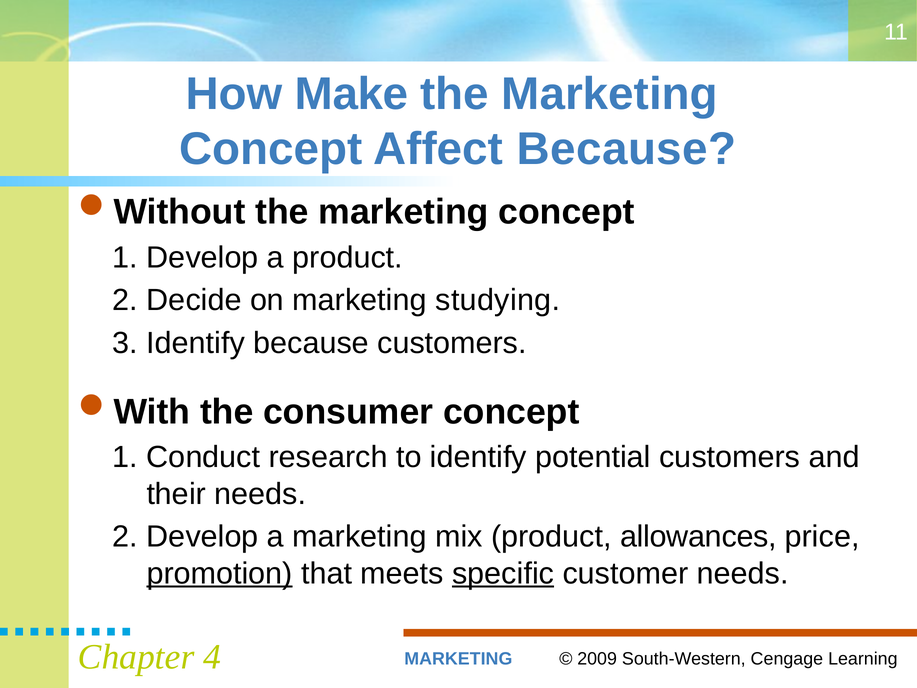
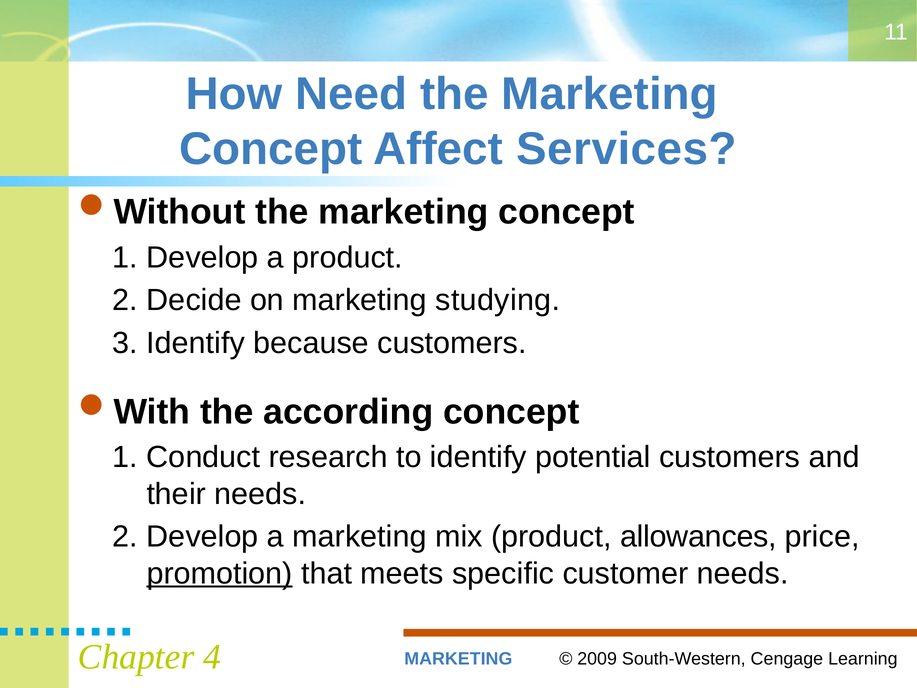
Make: Make -> Need (351, 94)
Affect Because: Because -> Services (626, 149)
consumer: consumer -> according (348, 412)
specific underline: present -> none (503, 573)
